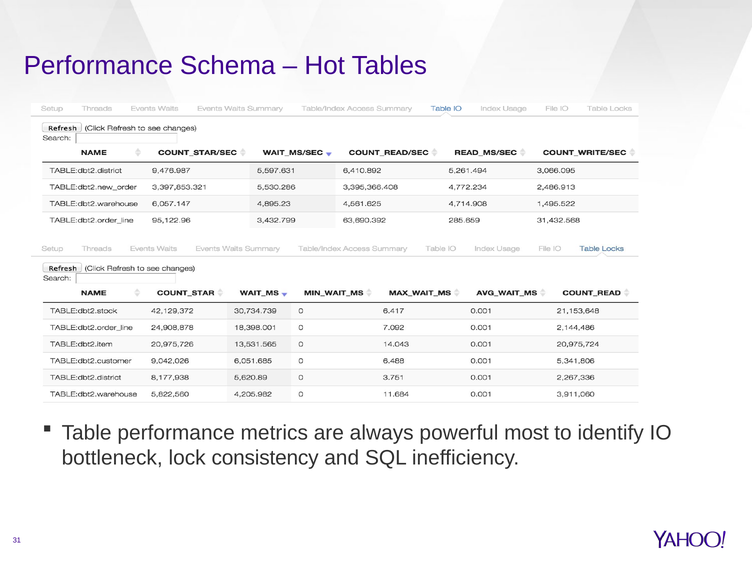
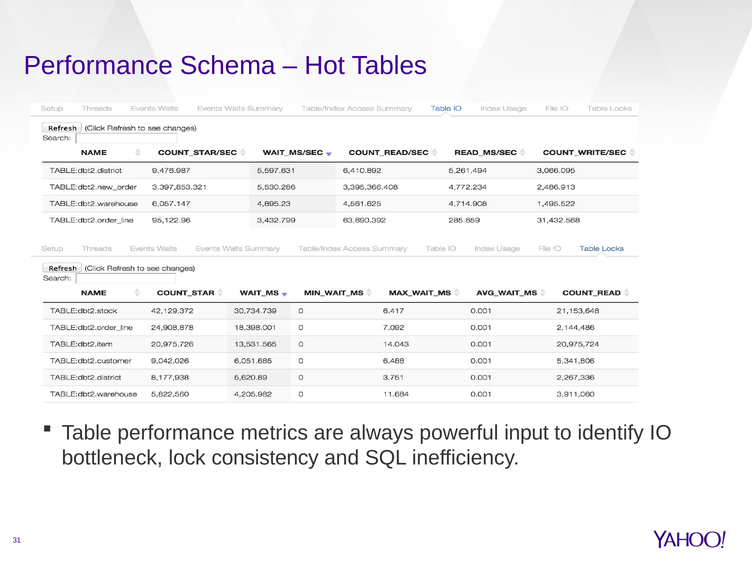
most: most -> input (527, 433)
